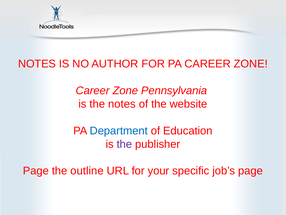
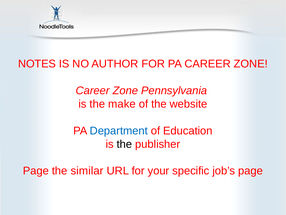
the notes: notes -> make (122, 104)
the colour: purple -> black (124, 144)
outline: outline -> similar (87, 170)
